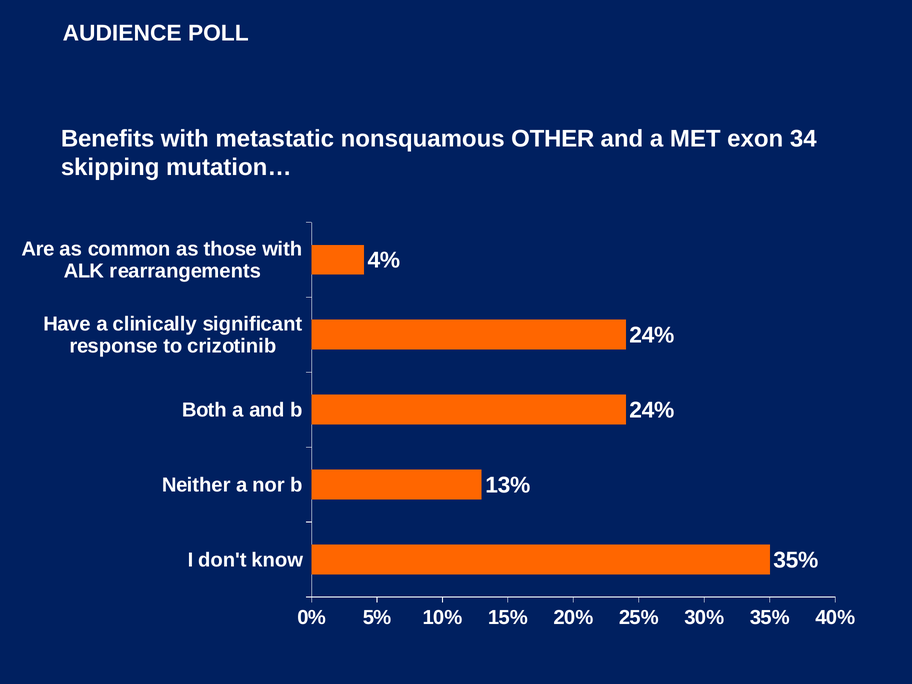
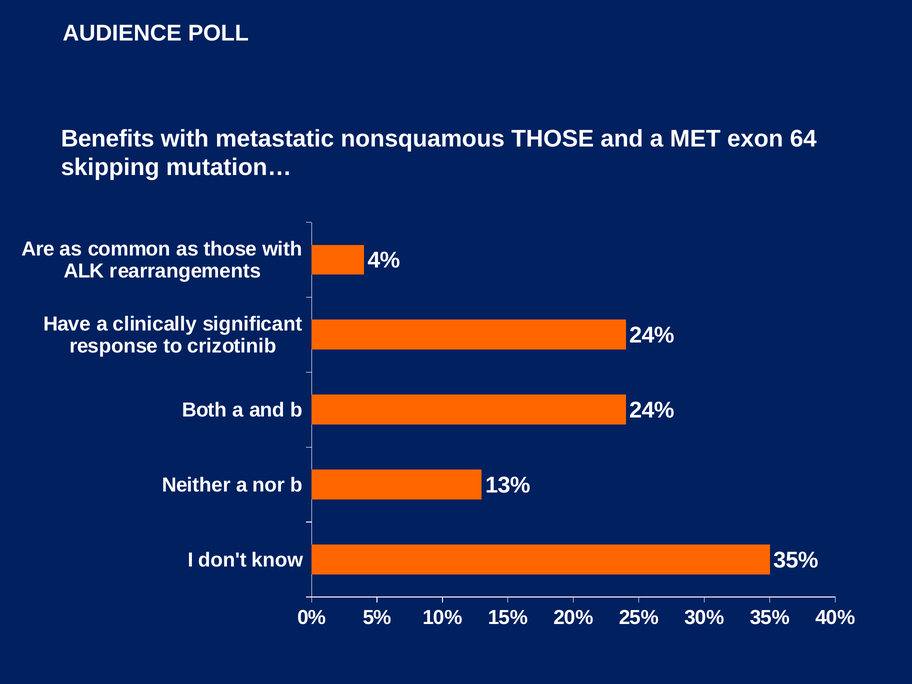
nonsquamous OTHER: OTHER -> THOSE (553, 139)
34: 34 -> 64 (803, 139)
